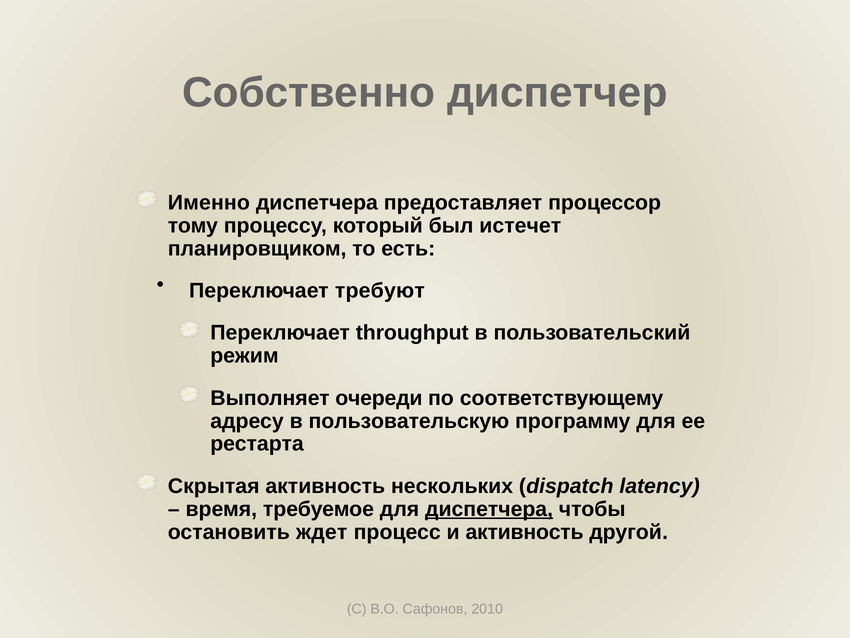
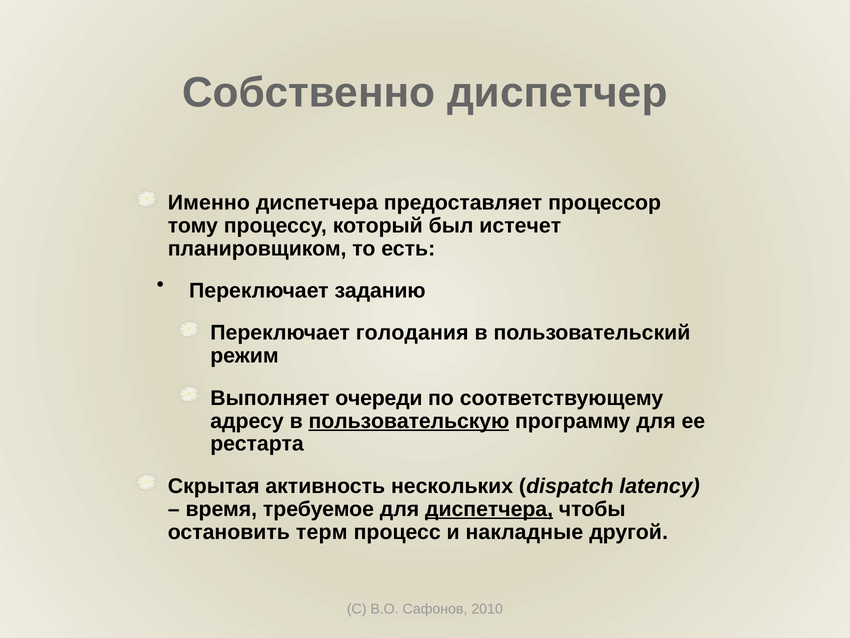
требуют: требуют -> заданию (380, 291)
throughput: throughput -> голодания (412, 333)
пользовательскую underline: none -> present (409, 421)
ждет: ждет -> терм (322, 532)
и активность: активность -> накладные (524, 532)
